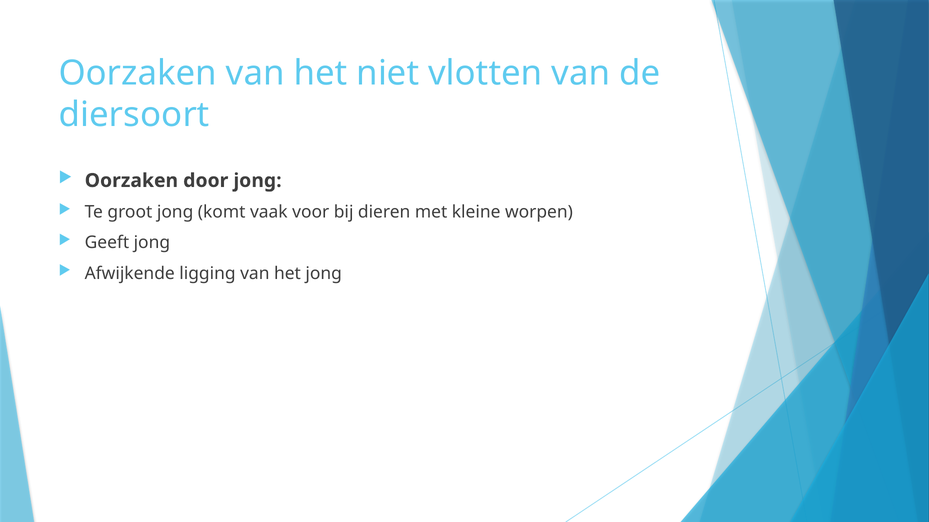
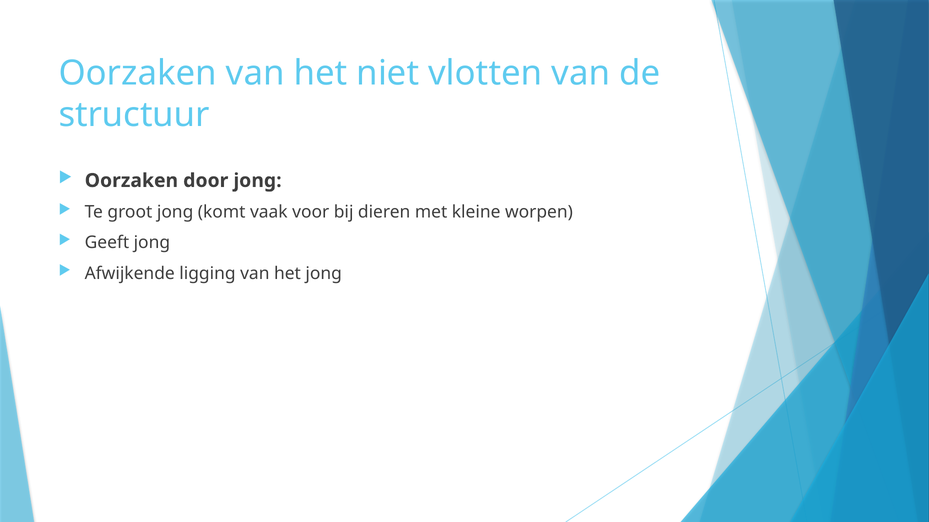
diersoort: diersoort -> structuur (134, 115)
